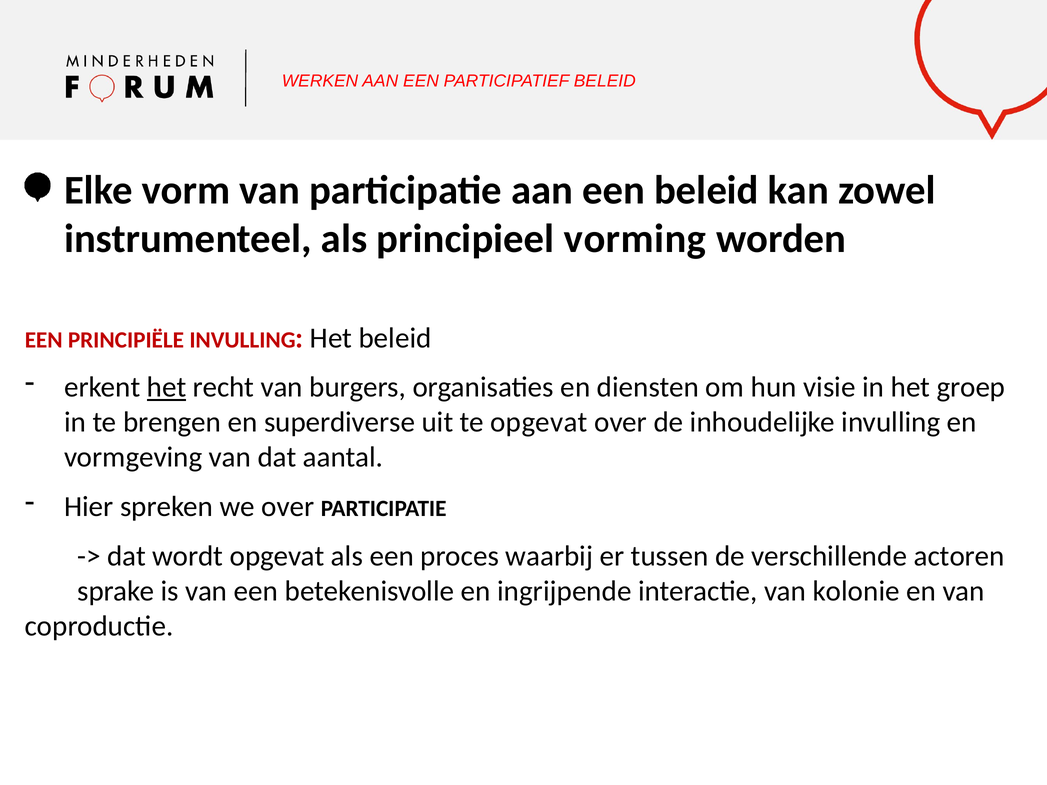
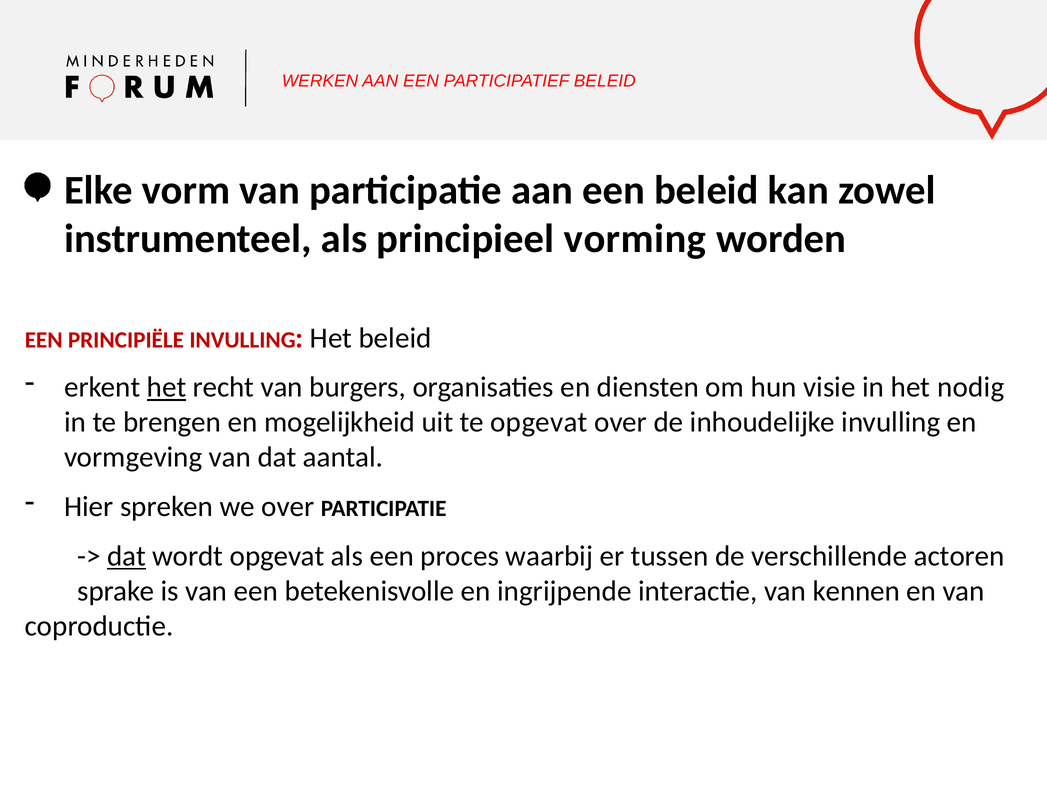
groep: groep -> nodig (971, 388)
superdiverse: superdiverse -> mogelijkheid (340, 422)
dat underline: none -> present (127, 556)
kolonie: kolonie -> kennen (856, 591)
